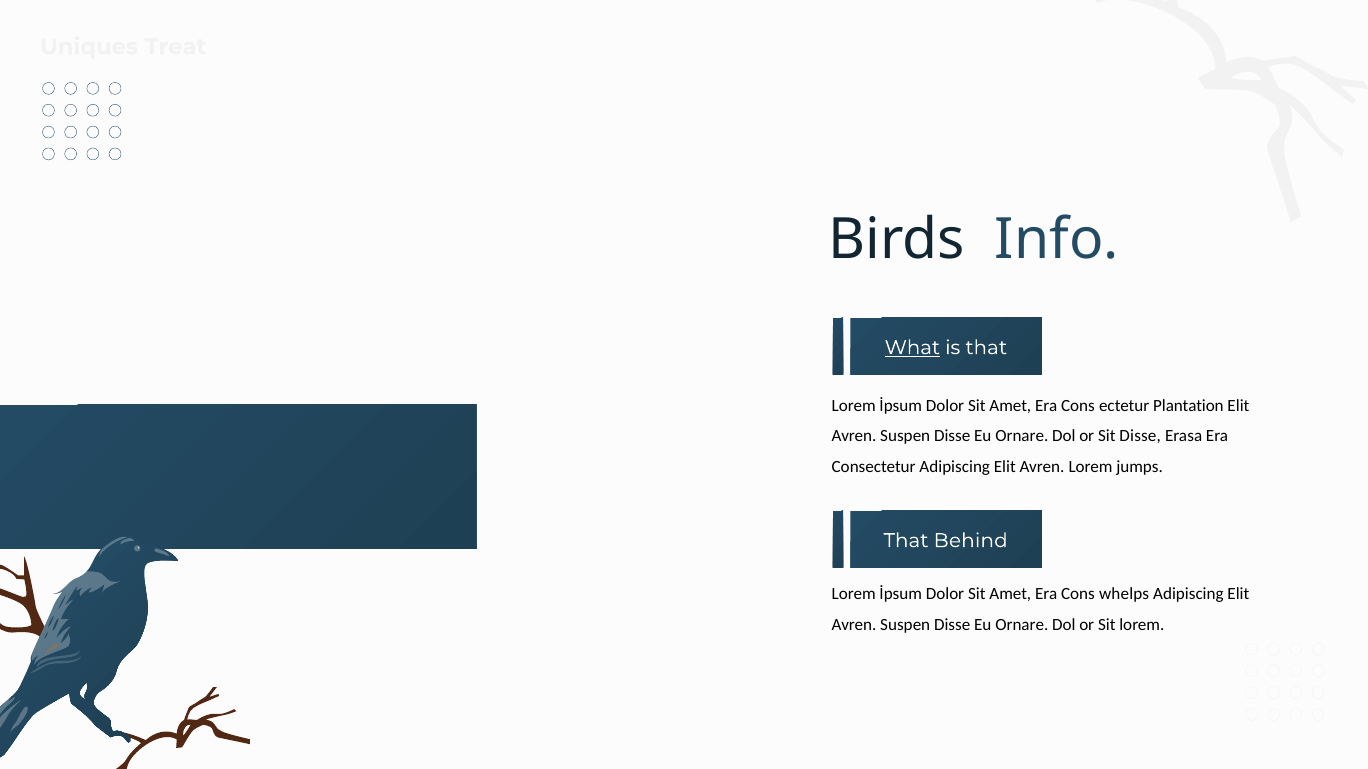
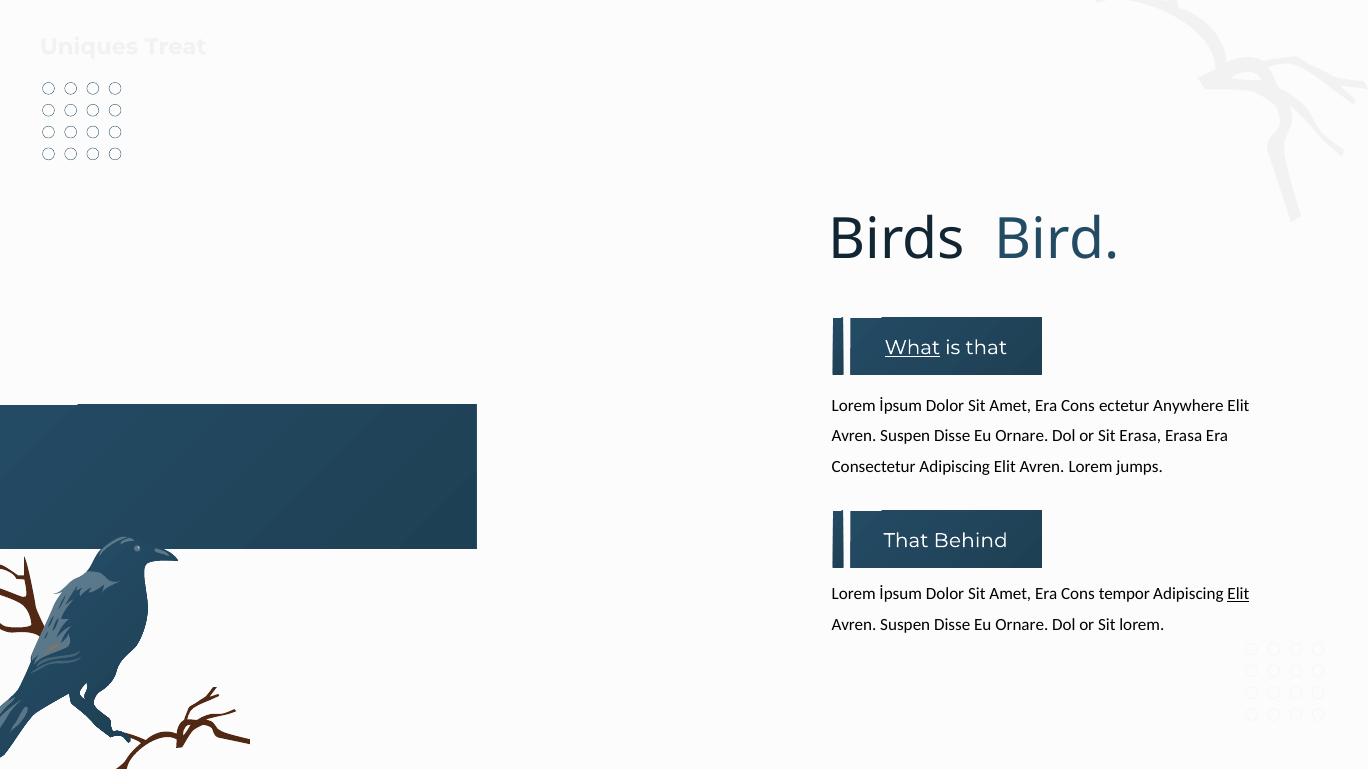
Info: Info -> Bird (1057, 240)
Plantation: Plantation -> Anywhere (1188, 406)
Sit Disse: Disse -> Erasa (1140, 437)
whelps: whelps -> tempor (1124, 595)
Elit underline: none -> present (1238, 595)
